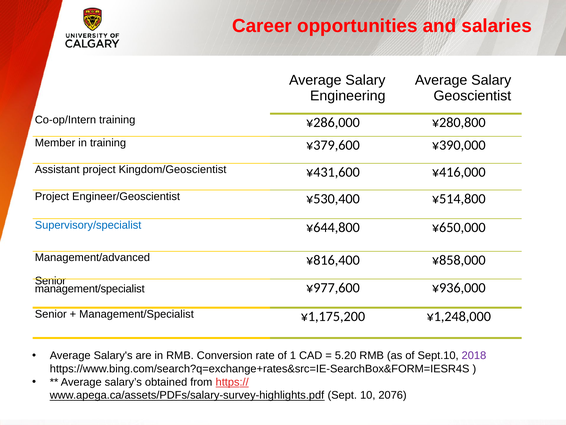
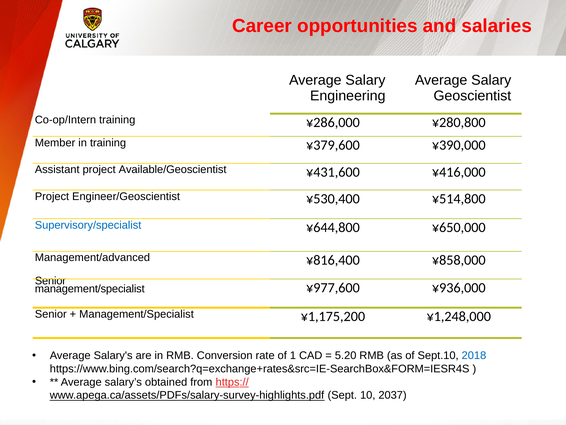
Kingdom/Geoscientist: Kingdom/Geoscientist -> Available/Geoscientist (173, 169)
2018 colour: purple -> blue (474, 355)
2076: 2076 -> 2037 (393, 395)
